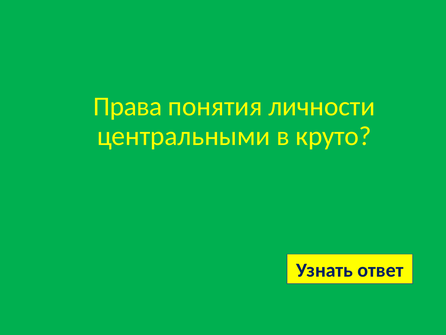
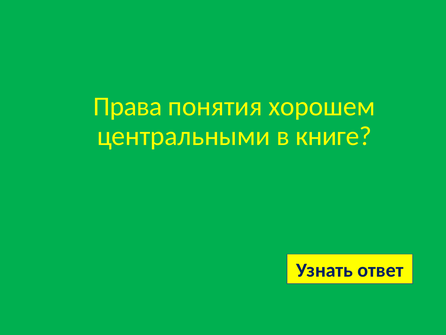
личности: личности -> хорошем (322, 106)
круто: круто -> книге (334, 136)
